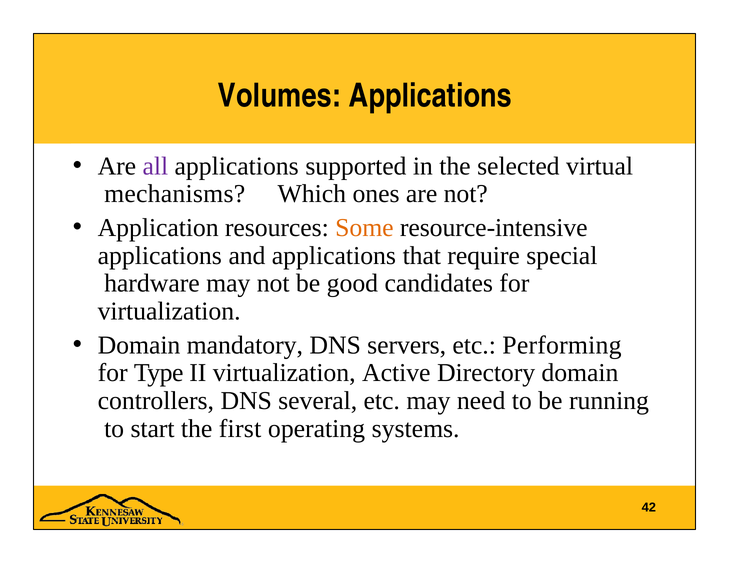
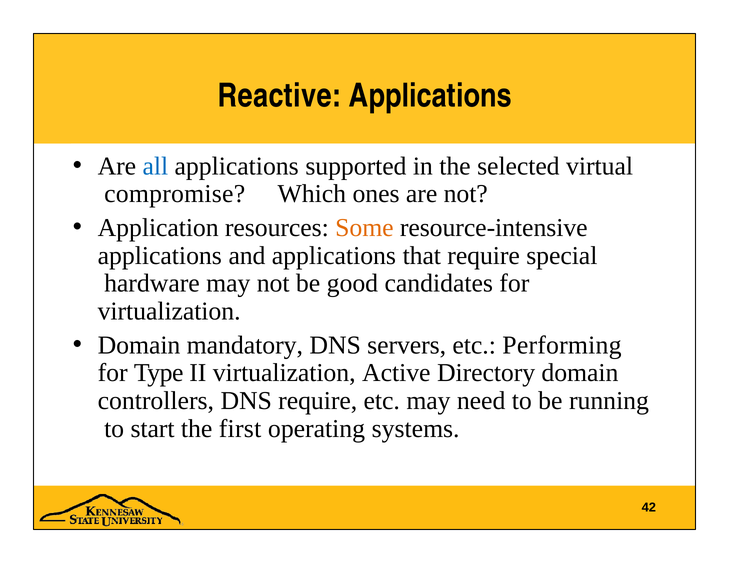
Volumes: Volumes -> Reactive (279, 96)
all colour: purple -> blue (155, 166)
mechanisms: mechanisms -> compromise (175, 194)
DNS several: several -> require (318, 401)
